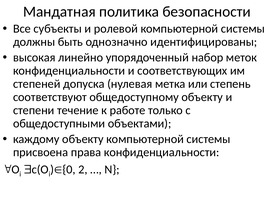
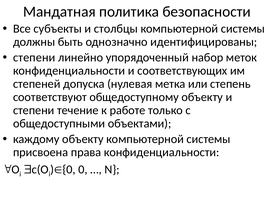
ролевой: ролевой -> столбцы (116, 29)
высокая: высокая -> степени (34, 57)
2: 2 -> 0 (83, 169)
